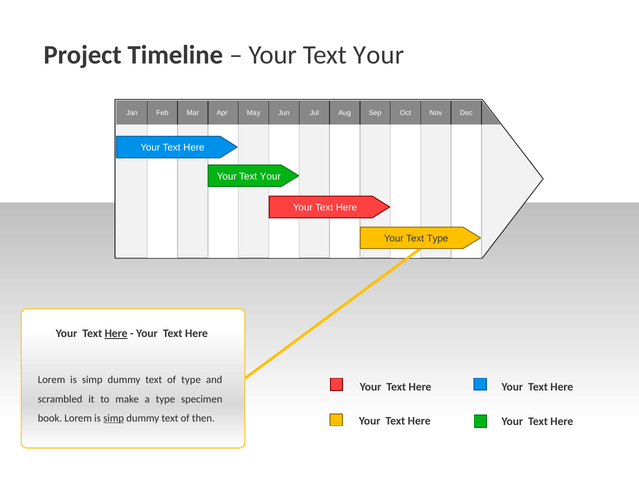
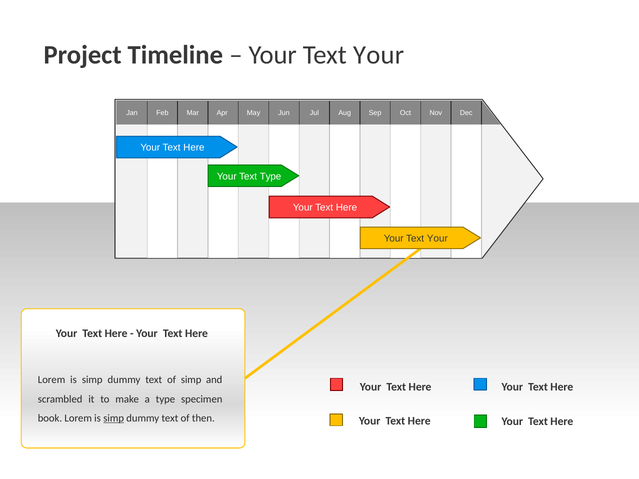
Your: Your -> Type (271, 176)
Type: Type -> Your (437, 239)
Here underline: present -> none (116, 334)
of type: type -> simp (191, 380)
